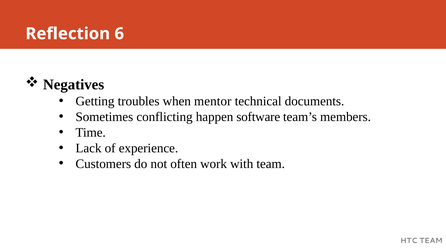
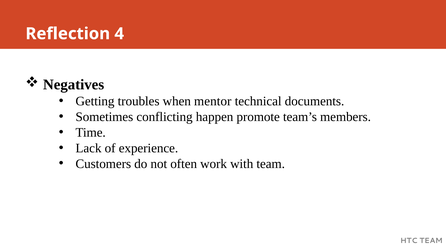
6: 6 -> 4 (119, 34)
software: software -> promote (258, 117)
